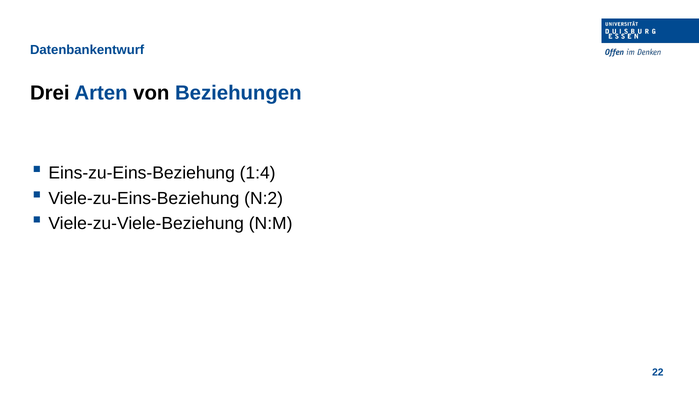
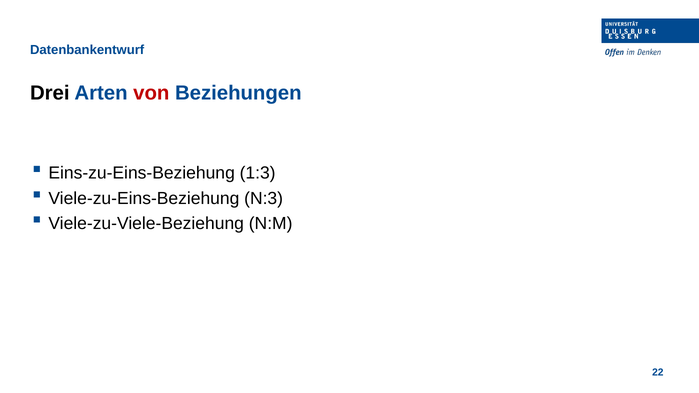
von colour: black -> red (151, 93)
1:4: 1:4 -> 1:3 (258, 173)
N:2: N:2 -> N:3 (264, 198)
